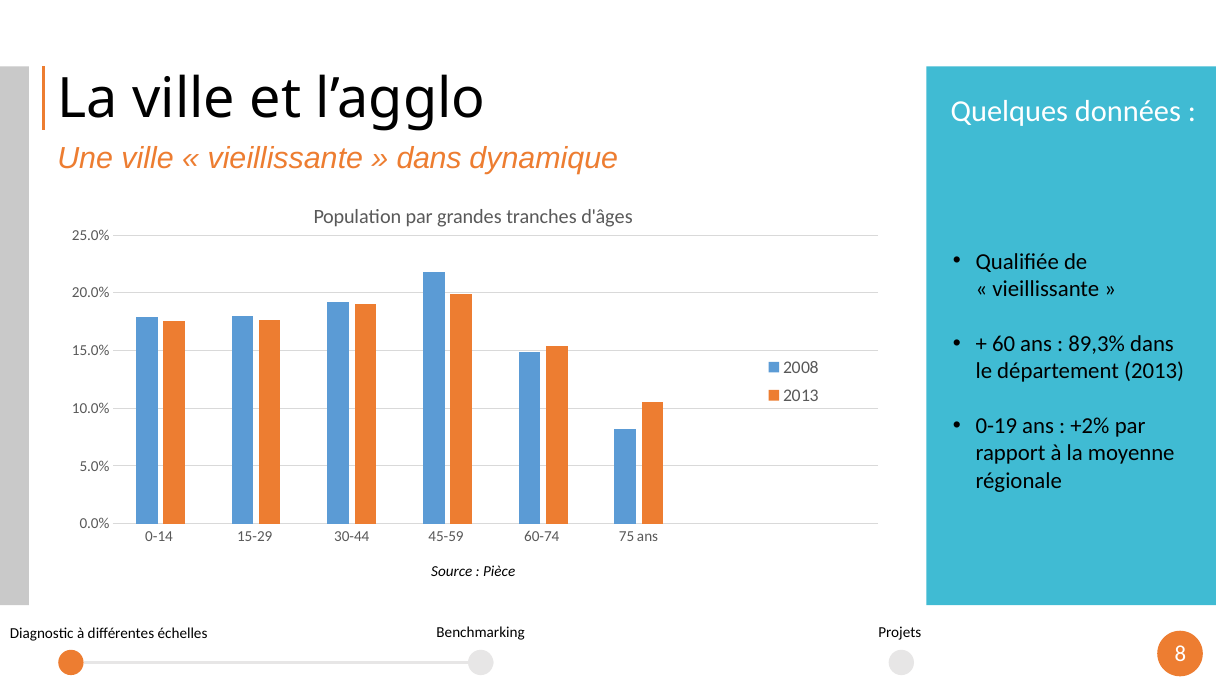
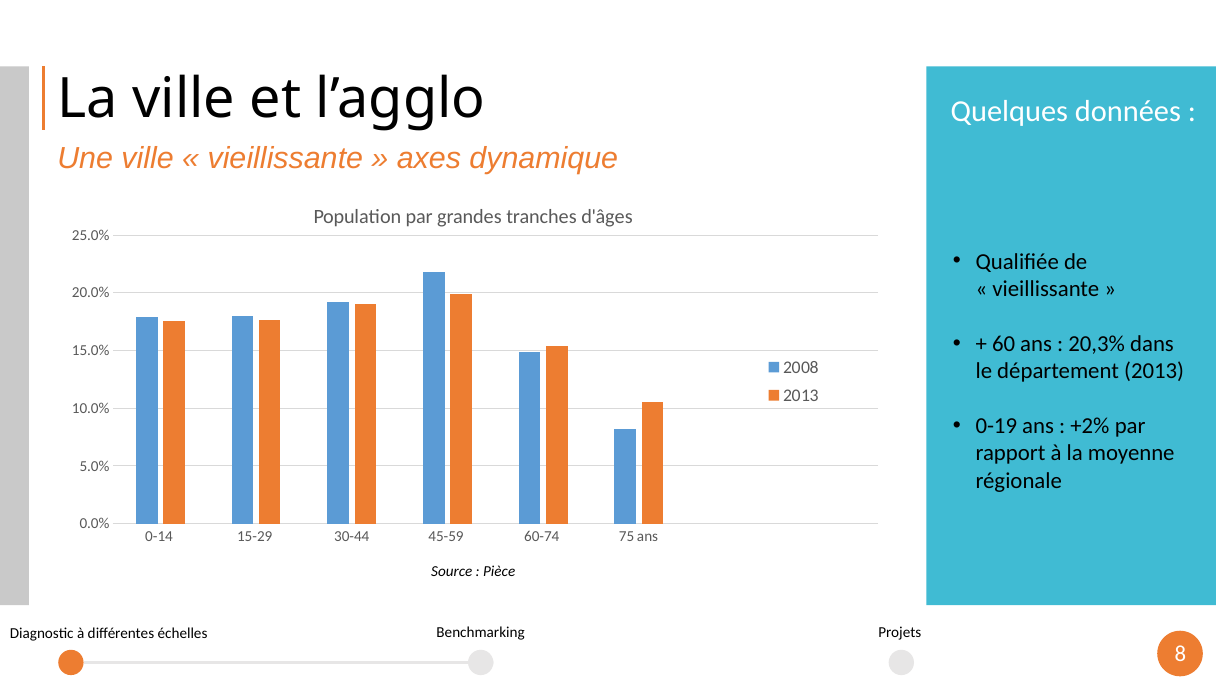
dans: dans -> axes (429, 159)
89,3%: 89,3% -> 20,3% (1097, 344)
